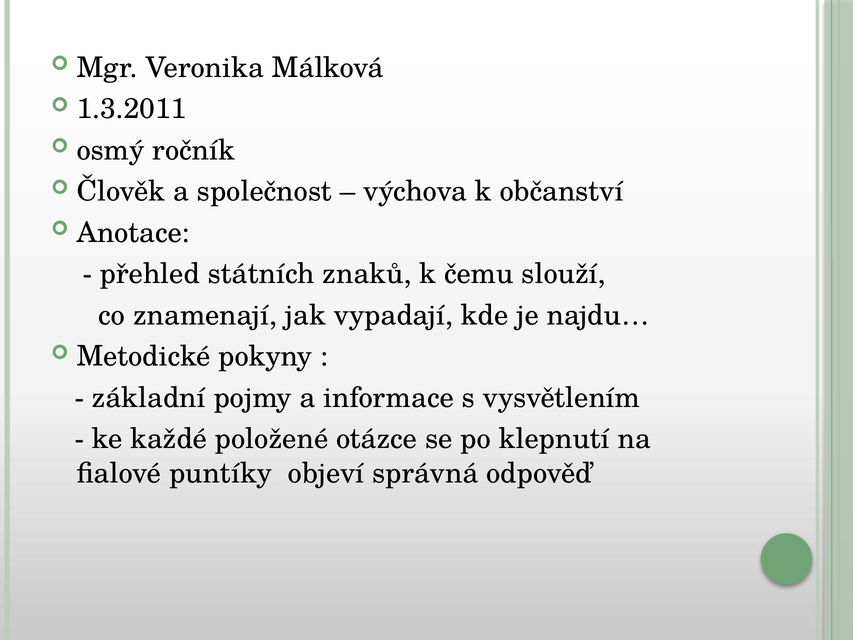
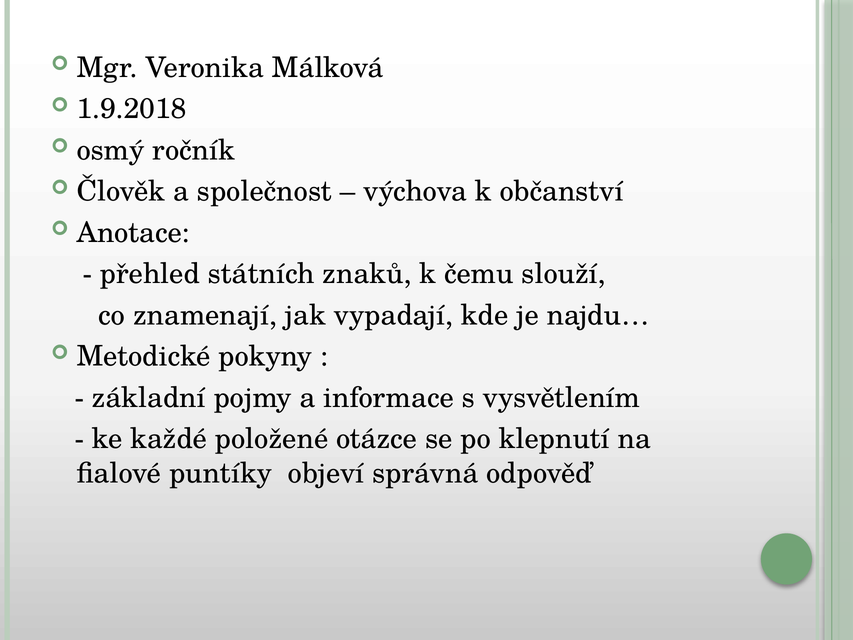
1.3.2011: 1.3.2011 -> 1.9.2018 (132, 109)
